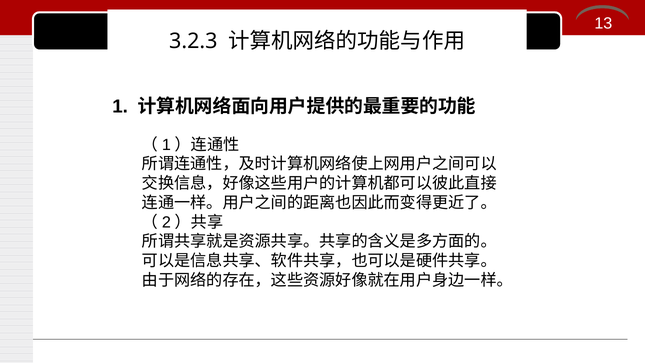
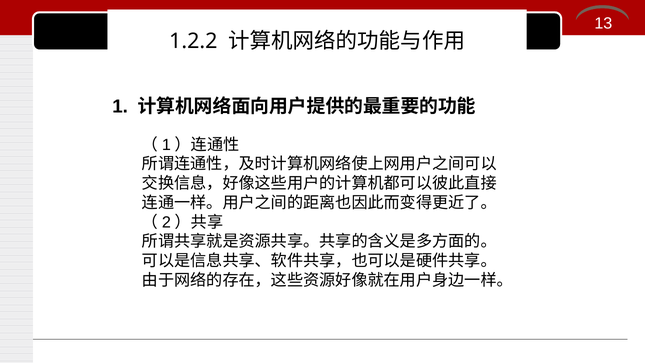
3.2.3: 3.2.3 -> 1.2.2 (193, 41)
